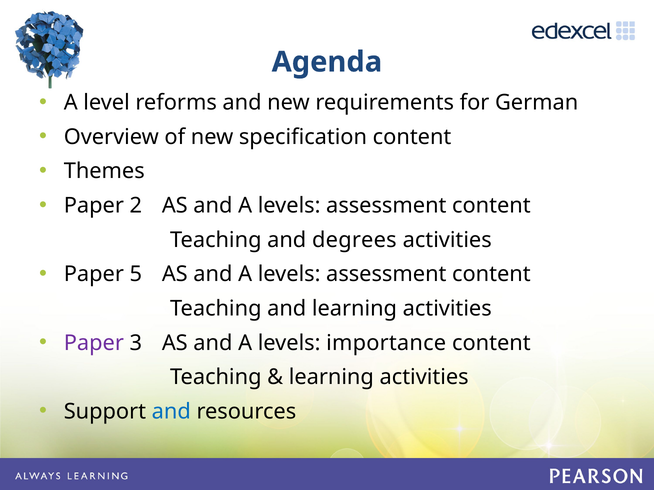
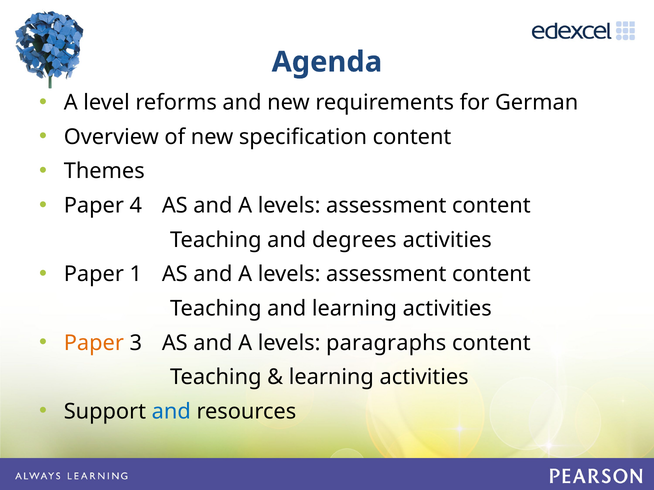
2: 2 -> 4 (136, 206)
5: 5 -> 1 (136, 274)
Paper colour: purple -> orange (94, 343)
importance: importance -> paragraphs (386, 343)
